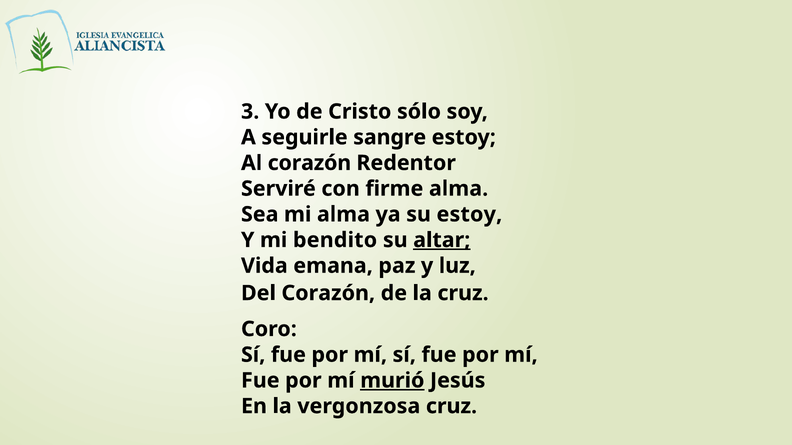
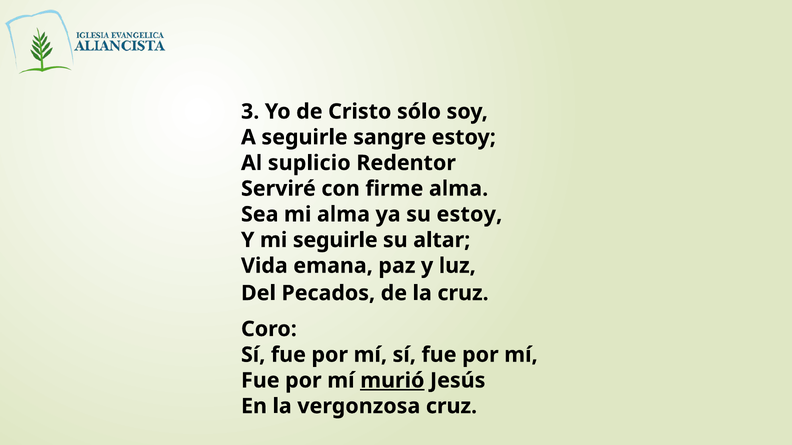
Al corazón: corazón -> suplicio (309, 163)
mi bendito: bendito -> seguirle (335, 240)
altar underline: present -> none (442, 240)
Del Corazón: Corazón -> Pecados (328, 293)
